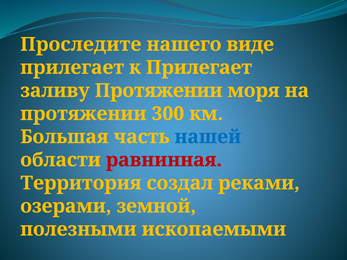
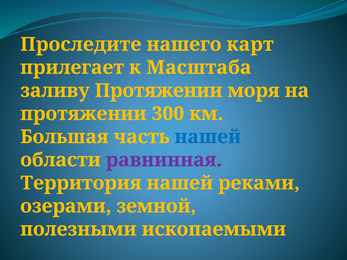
виде: виде -> карт (250, 44)
к Прилегает: Прилегает -> Масштаба (199, 68)
равнинная colour: red -> purple (164, 160)
Территория создал: создал -> нашей (180, 183)
